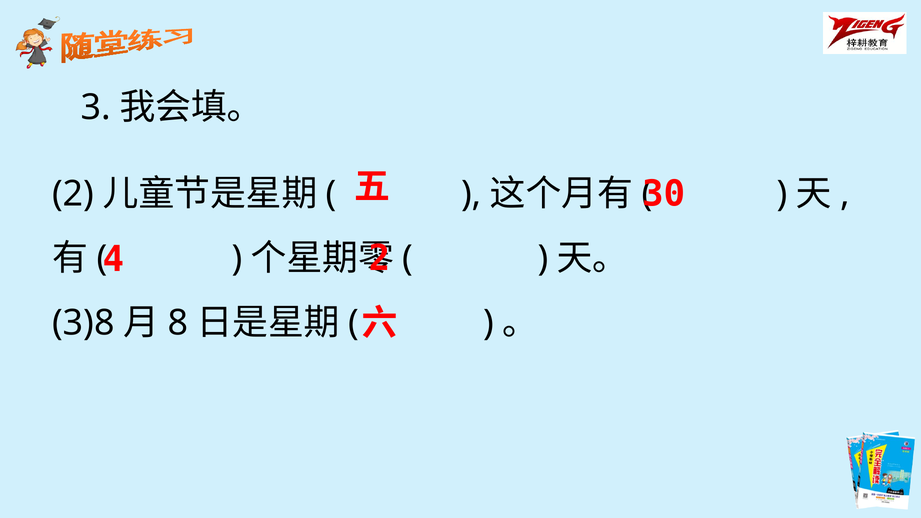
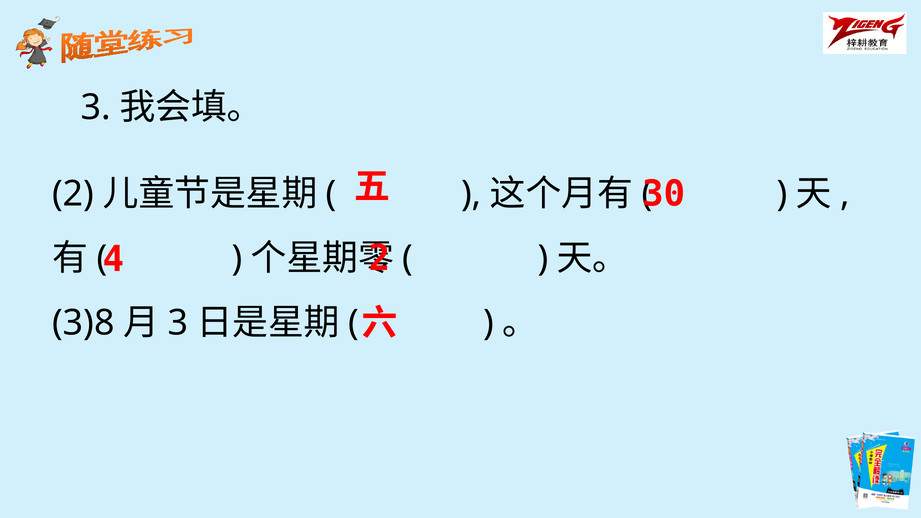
8: 8 -> 3 (178, 323)
